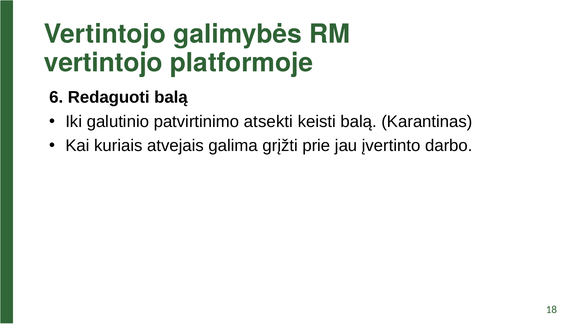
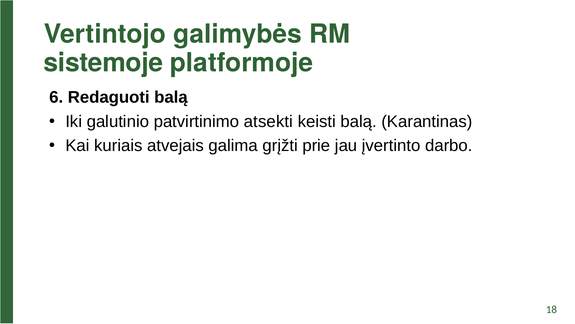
vertintojo: vertintojo -> sistemoje (103, 63)
